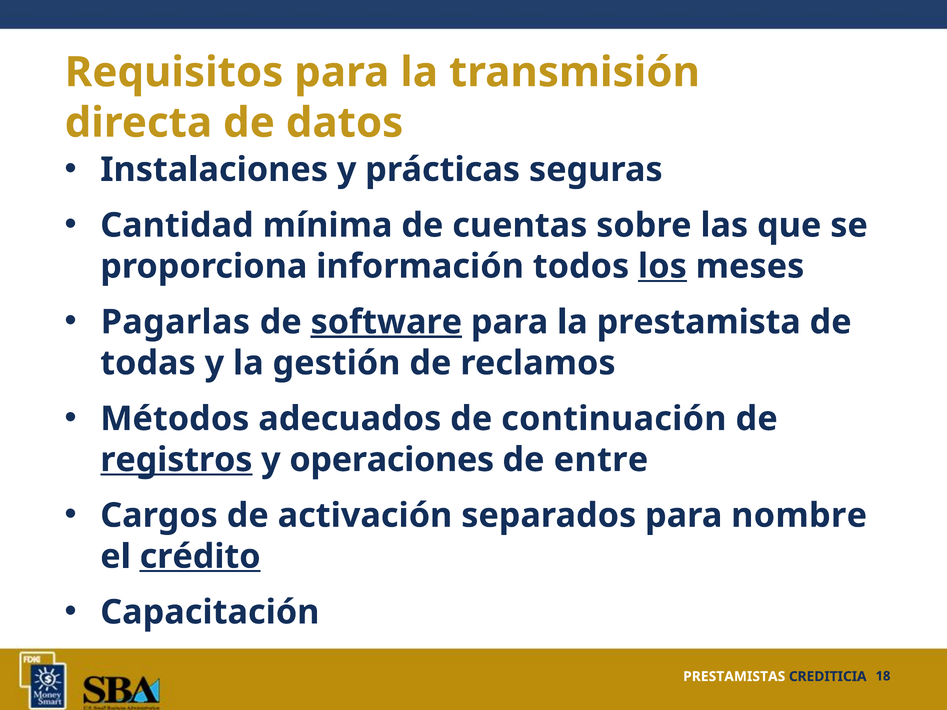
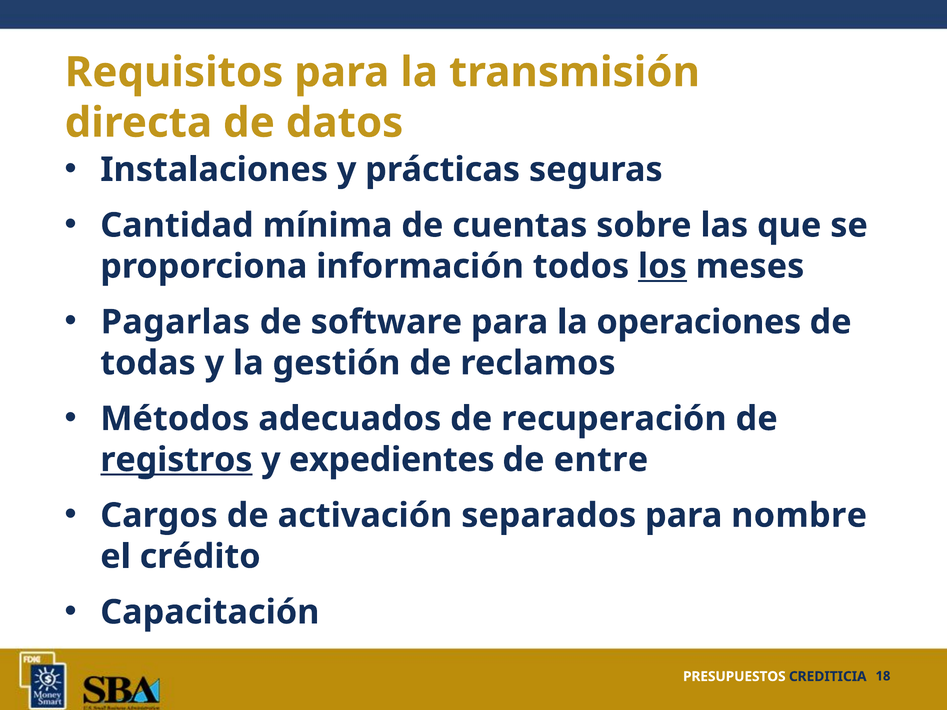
software underline: present -> none (386, 322)
prestamista: prestamista -> operaciones (699, 322)
continuación: continuación -> recuperación (614, 419)
operaciones: operaciones -> expedientes (392, 460)
crédito underline: present -> none (200, 557)
PRESTAMISTAS: PRESTAMISTAS -> PRESUPUESTOS (734, 677)
